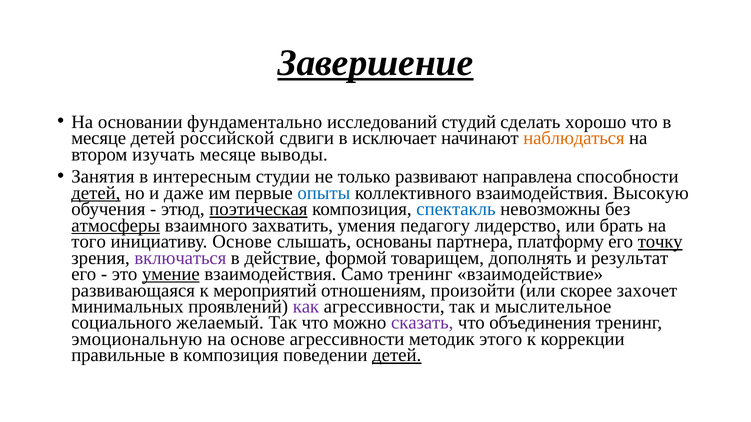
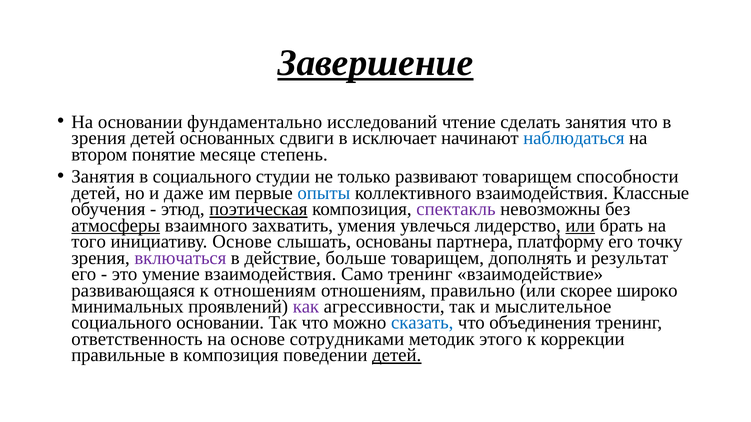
студий: студий -> чтение (469, 122)
сделать хорошо: хорошо -> занятия (596, 122)
месяце: месяце -> зрения (99, 138)
российской: российской -> основанных (227, 138)
наблюдаться colour: orange -> blue (574, 138)
изучать: изучать -> понятие (164, 155)
выводы: выводы -> степень (294, 155)
в интересным: интересным -> социального (202, 177)
развивают направлена: направлена -> товарищем (527, 177)
детей underline: present -> none (96, 193)
Высокую: Высокую -> Классные (651, 193)
спектакль colour: blue -> purple (456, 209)
педагогу: педагогу -> увлечься (435, 226)
или underline: none -> present (580, 226)
точку underline: present -> none (660, 242)
формой: формой -> больше (356, 258)
умение underline: present -> none (171, 274)
к мероприятий: мероприятий -> отношениям (265, 291)
произойти: произойти -> правильно (473, 291)
захочет: захочет -> широко (647, 291)
социального желаемый: желаемый -> основании (220, 323)
сказать colour: purple -> blue (422, 323)
эмоциональную: эмоциональную -> ответственность (137, 339)
основе агрессивности: агрессивности -> сотрудниками (347, 339)
